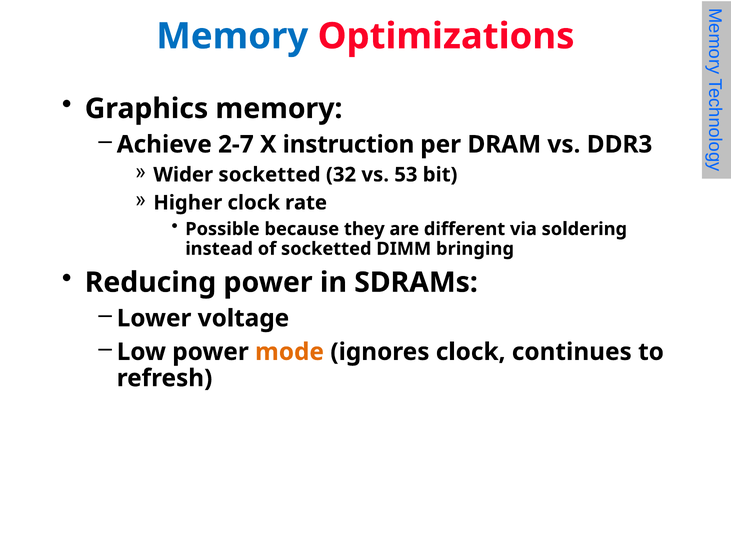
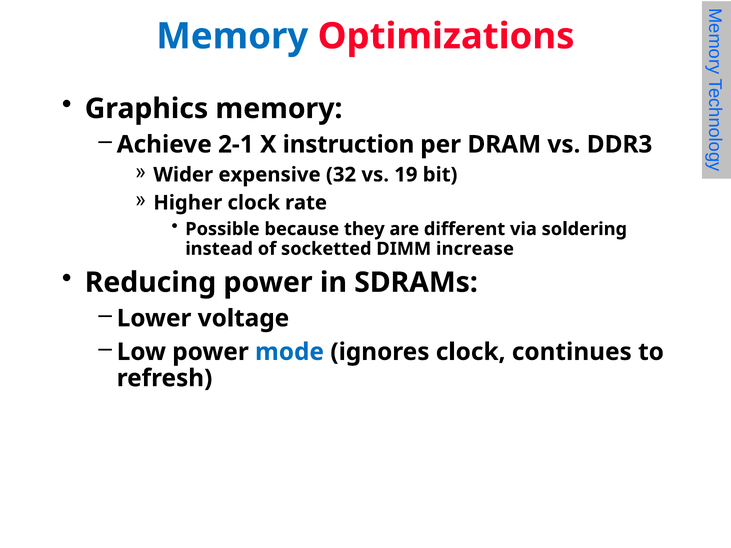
2-7: 2-7 -> 2-1 (236, 145)
Wider socketted: socketted -> expensive (270, 175)
53: 53 -> 19 (406, 175)
bringing: bringing -> increase (475, 249)
mode colour: orange -> blue (290, 352)
